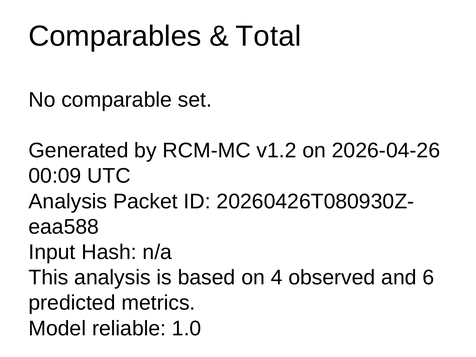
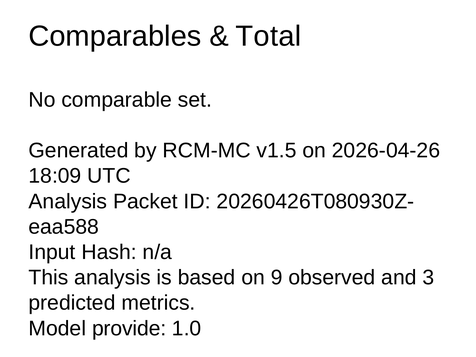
v1.2: v1.2 -> v1.5 (277, 151)
00:09: 00:09 -> 18:09 (55, 176)
4: 4 -> 9 (277, 278)
6: 6 -> 3 (428, 278)
reliable: reliable -> provide (129, 328)
